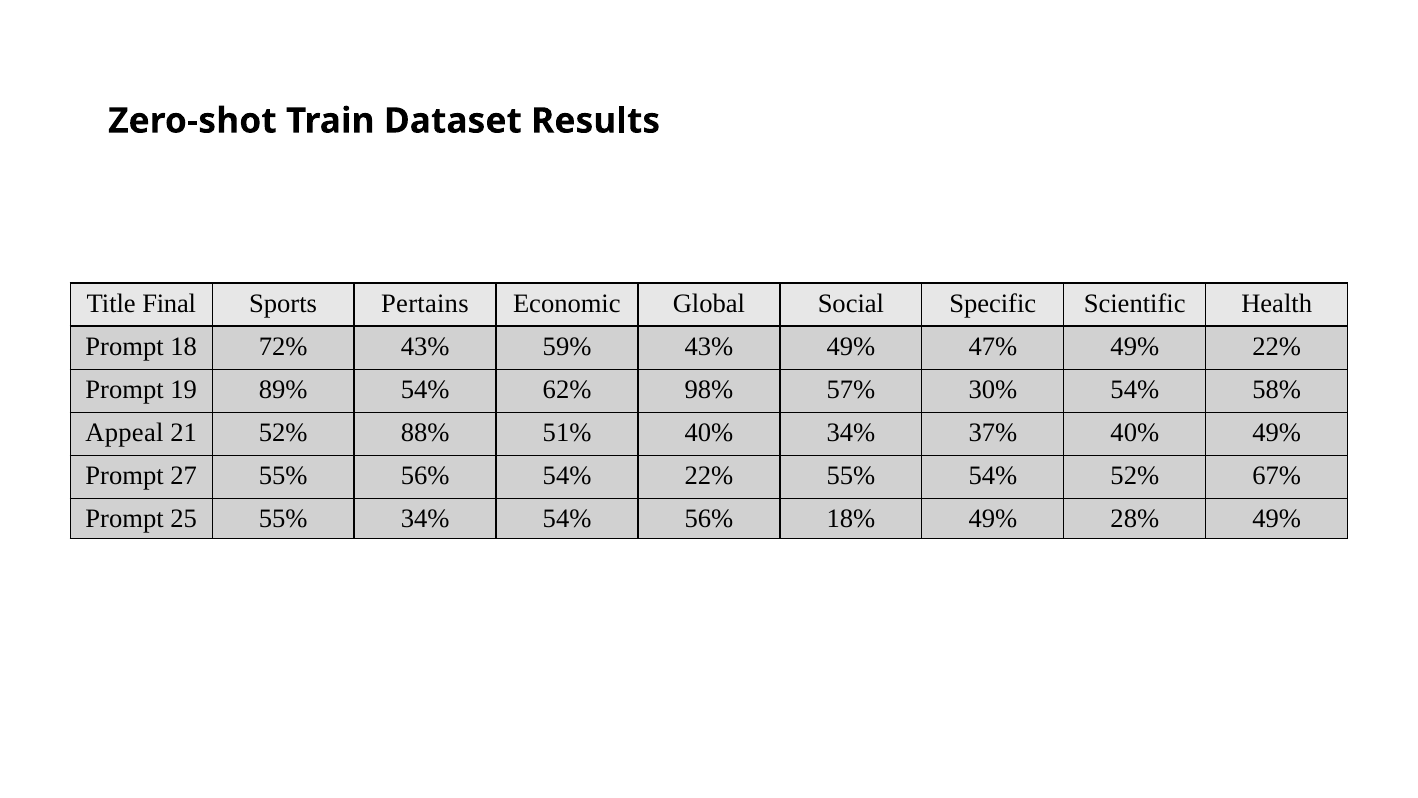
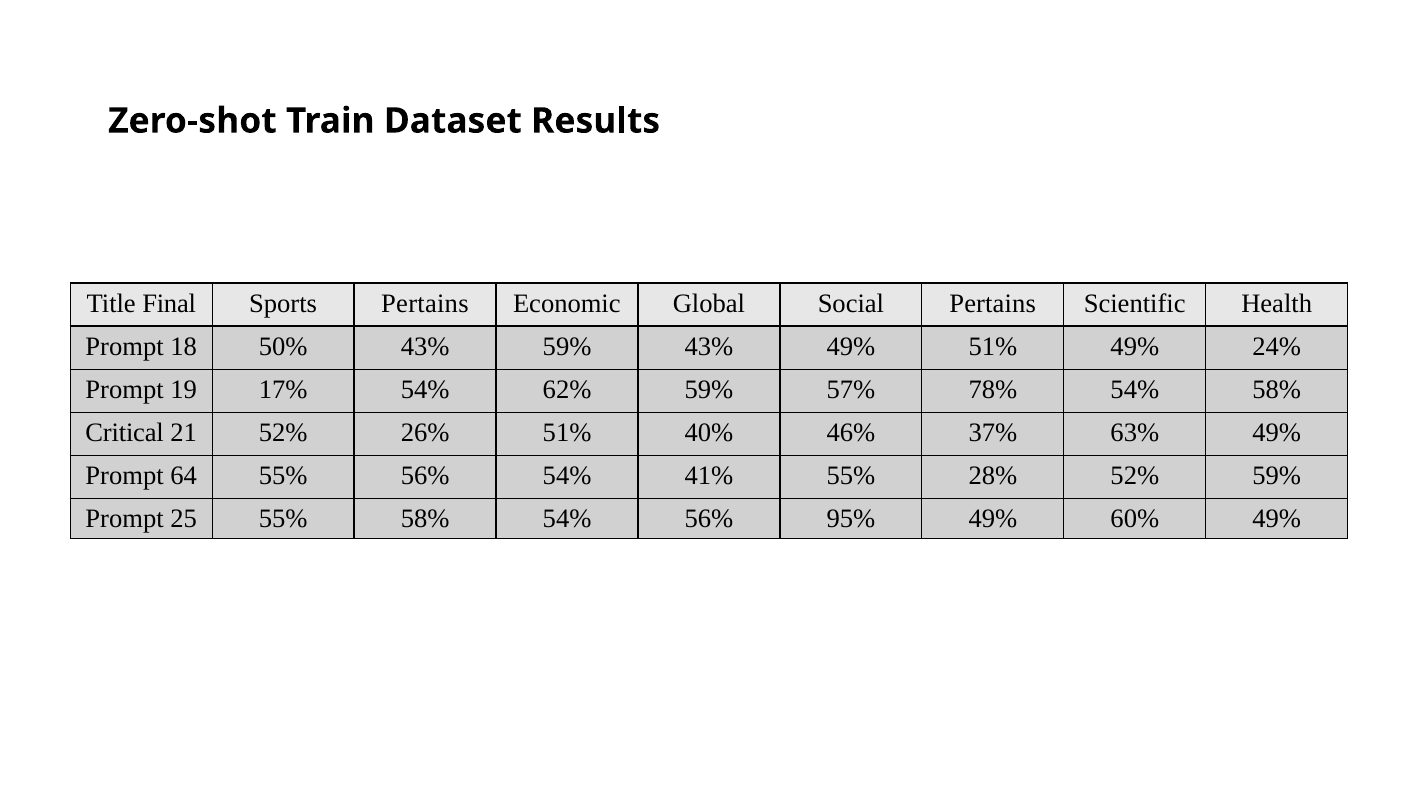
Social Specific: Specific -> Pertains (993, 303)
72%: 72% -> 50% (283, 346)
49% 47%: 47% -> 51% (993, 346)
49% 22%: 22% -> 24% (1277, 346)
89%: 89% -> 17% (283, 389)
62% 98%: 98% -> 59% (709, 389)
30%: 30% -> 78% (993, 389)
Appeal: Appeal -> Critical (125, 432)
88%: 88% -> 26% (425, 432)
40% 34%: 34% -> 46% (851, 432)
37% 40%: 40% -> 63% (1135, 432)
27: 27 -> 64 (184, 476)
54% 22%: 22% -> 41% (709, 476)
55% 54%: 54% -> 28% (993, 476)
52% 67%: 67% -> 59% (1277, 476)
55% 34%: 34% -> 58% (425, 519)
18%: 18% -> 95% (851, 519)
28%: 28% -> 60% (1135, 519)
